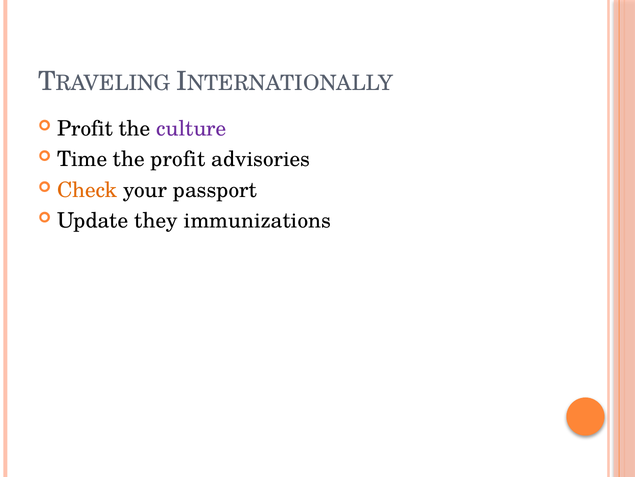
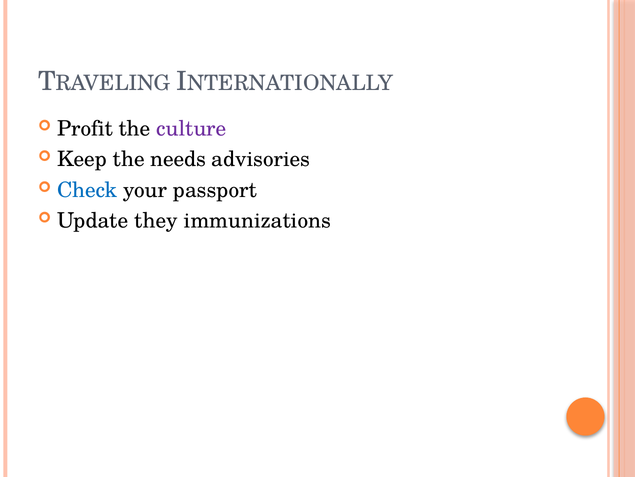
Time: Time -> Keep (82, 159)
the profit: profit -> needs (178, 159)
Check colour: orange -> blue (87, 190)
